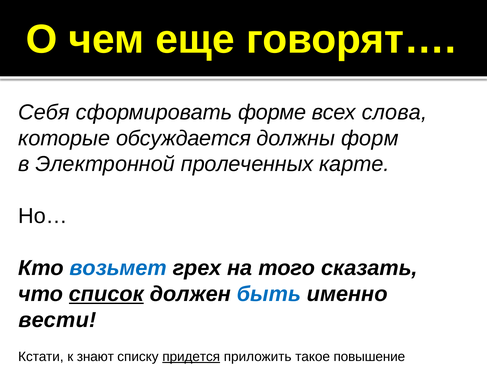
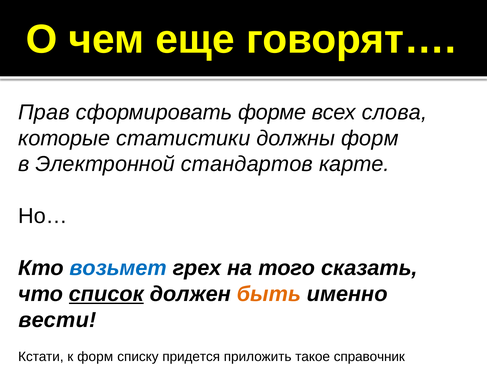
Себя: Себя -> Прав (44, 112)
обсуждается: обсуждается -> статистики (183, 138)
пролеченных: пролеченных -> стандартов (247, 164)
быть colour: blue -> orange (269, 294)
к знают: знают -> форм (95, 357)
придется underline: present -> none (191, 357)
повышение: повышение -> справочник (369, 357)
